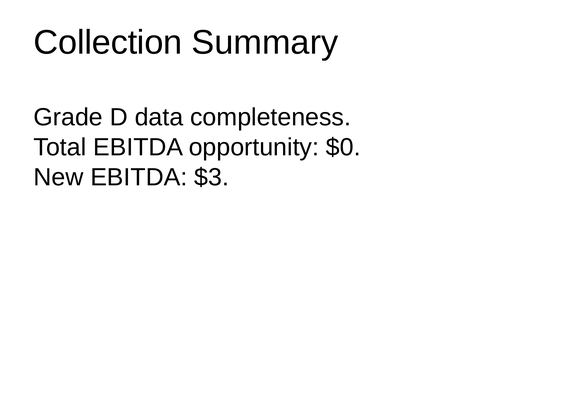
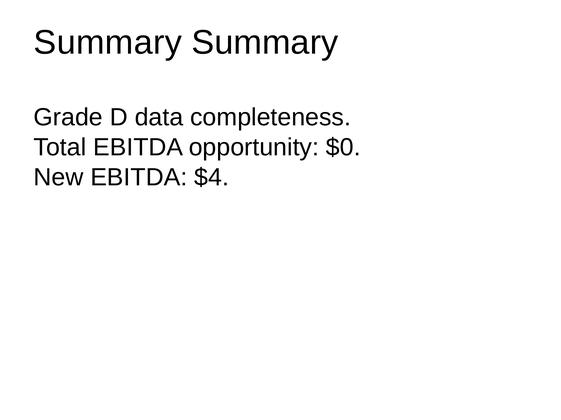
Collection: Collection -> Summary (108, 43)
$3: $3 -> $4 (212, 177)
